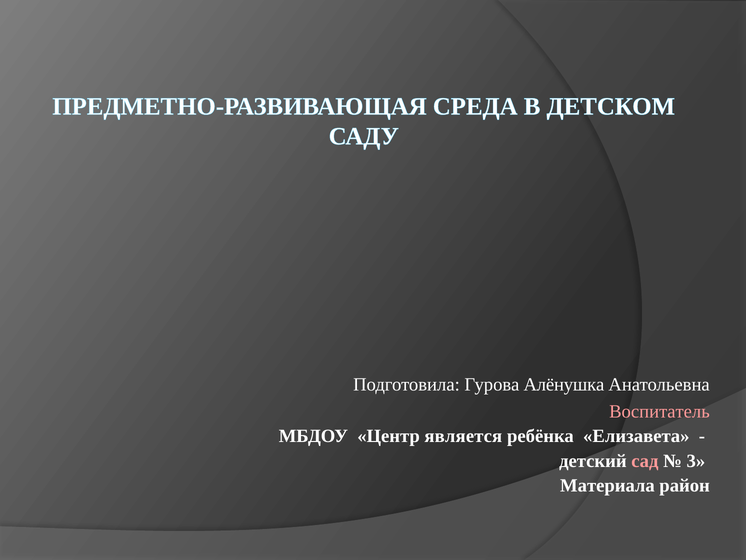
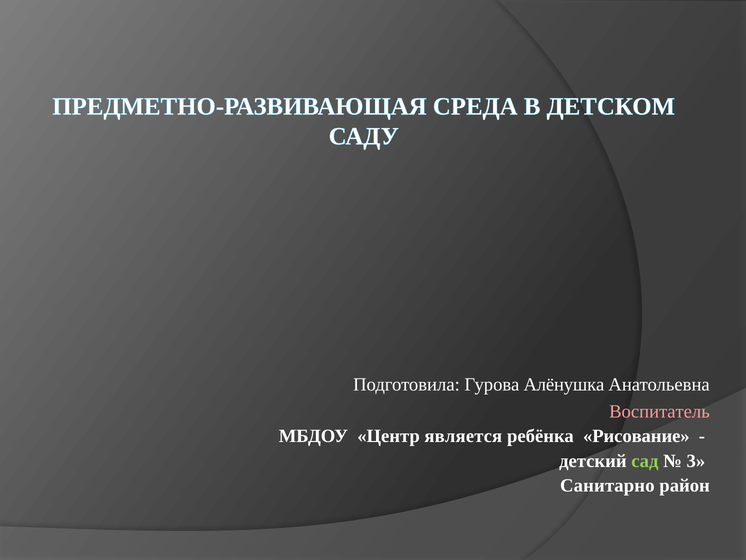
Елизавета: Елизавета -> Рисование (636, 436)
сад colour: pink -> light green (645, 460)
Материала: Материала -> Санитарно (607, 485)
